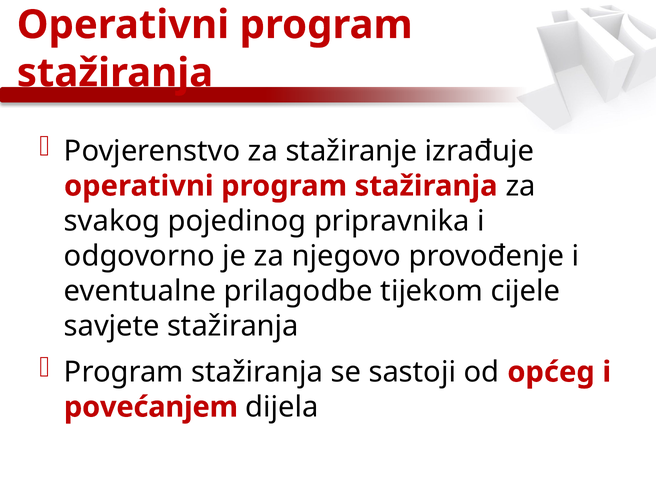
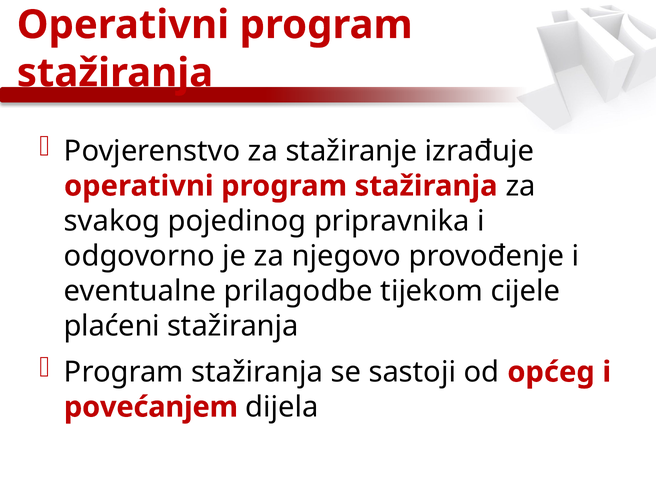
savjete: savjete -> plaćeni (112, 326)
